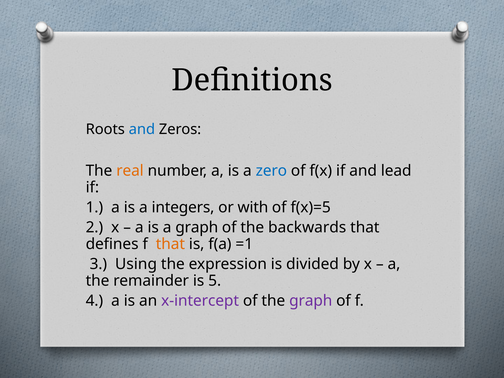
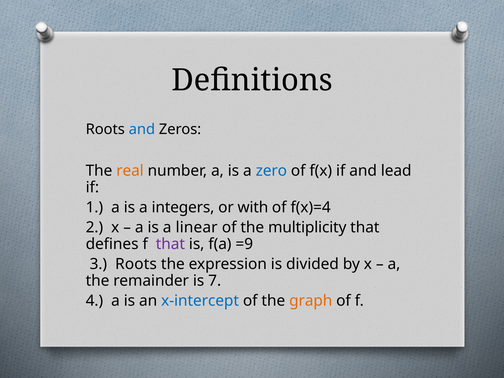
f(x)=5: f(x)=5 -> f(x)=4 (311, 207)
a graph: graph -> linear (197, 227)
backwards: backwards -> multiplicity (307, 227)
that colour: orange -> purple (170, 244)
=1: =1 -> =9 (244, 244)
3 Using: Using -> Roots (136, 264)
5: 5 -> 7 (215, 281)
x-intercept colour: purple -> blue (200, 301)
graph colour: purple -> orange (311, 301)
